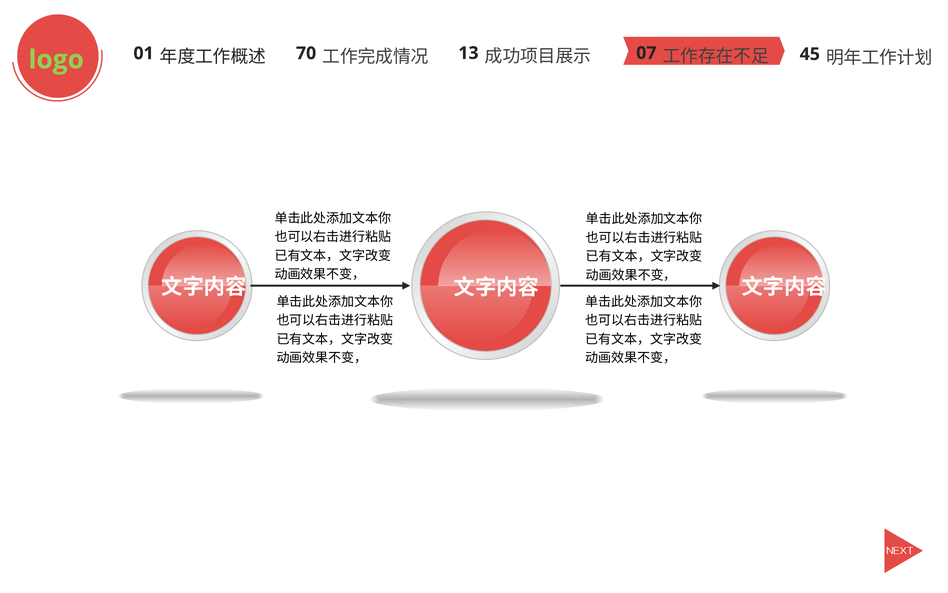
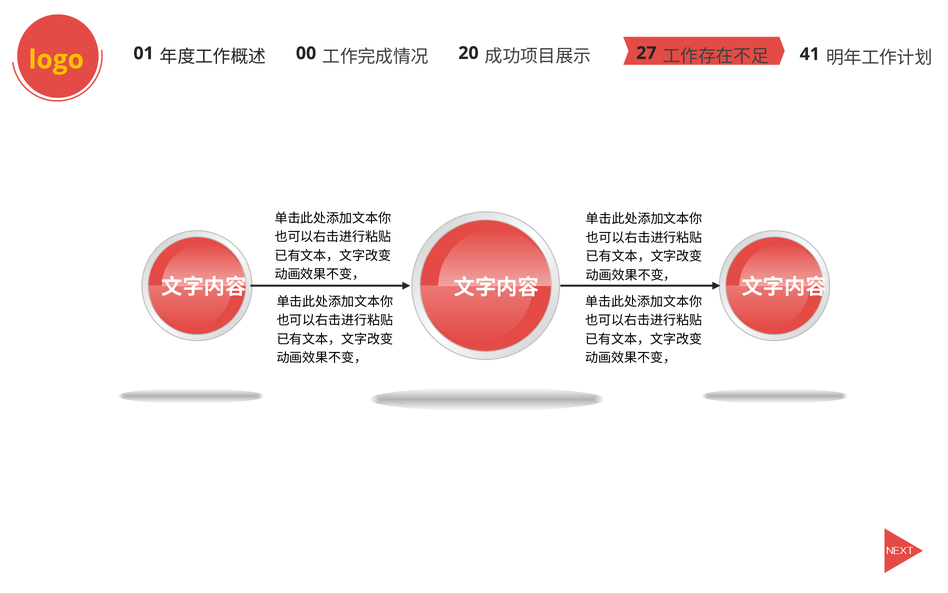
logo colour: light green -> yellow (56, 60)
70: 70 -> 00 (306, 53)
13: 13 -> 20 (468, 53)
07: 07 -> 27 (646, 53)
45: 45 -> 41 (810, 54)
